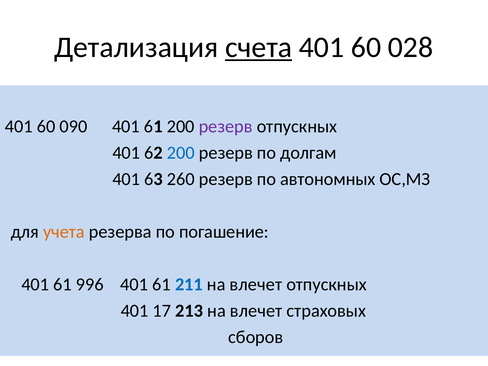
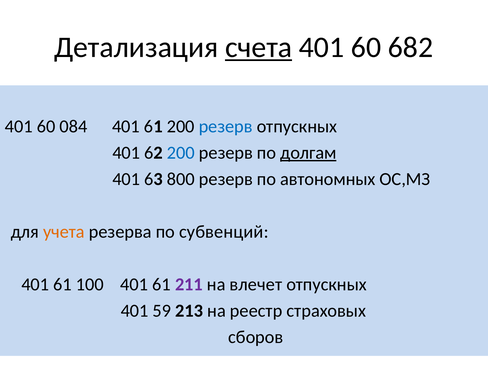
028: 028 -> 682 (411, 47)
090: 090 -> 084 (73, 126)
резерв colour: purple -> blue (226, 126)
долгам underline: none -> present (308, 153)
260: 260 -> 800 (181, 179)
погашение: погашение -> субвенций (224, 232)
996: 996 -> 100 (90, 284)
211 colour: blue -> purple (189, 284)
17: 17 -> 59 (162, 311)
213 на влечет: влечет -> реестр (256, 311)
